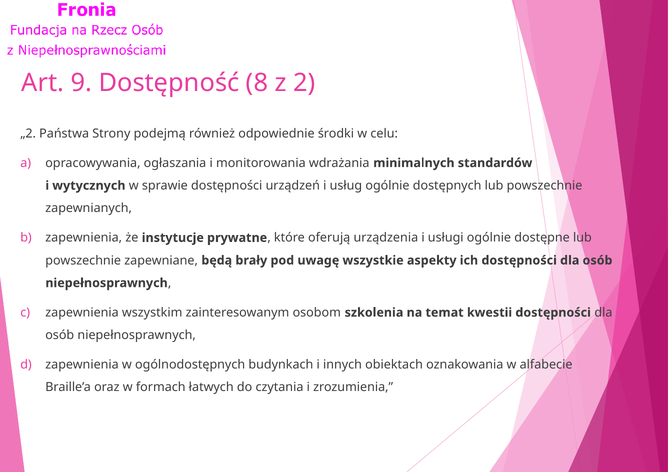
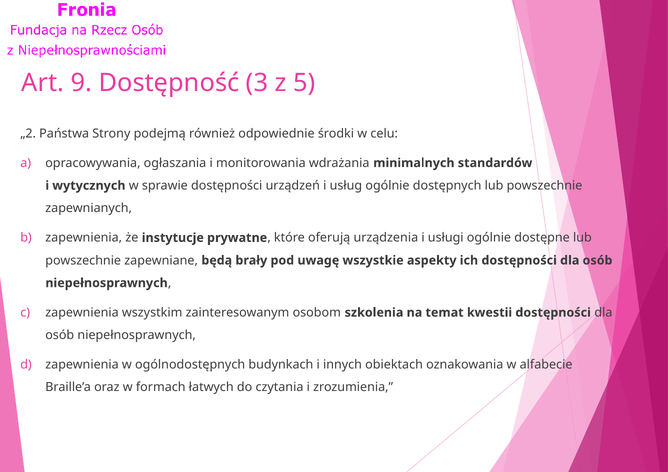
8: 8 -> 3 (257, 83)
2: 2 -> 5 (304, 83)
